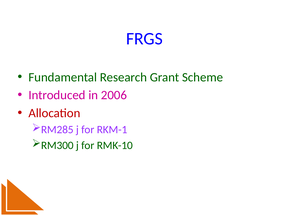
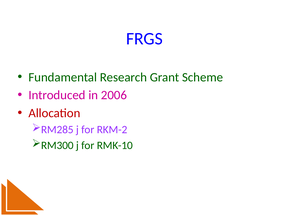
RKM-1: RKM-1 -> RKM-2 (112, 130)
